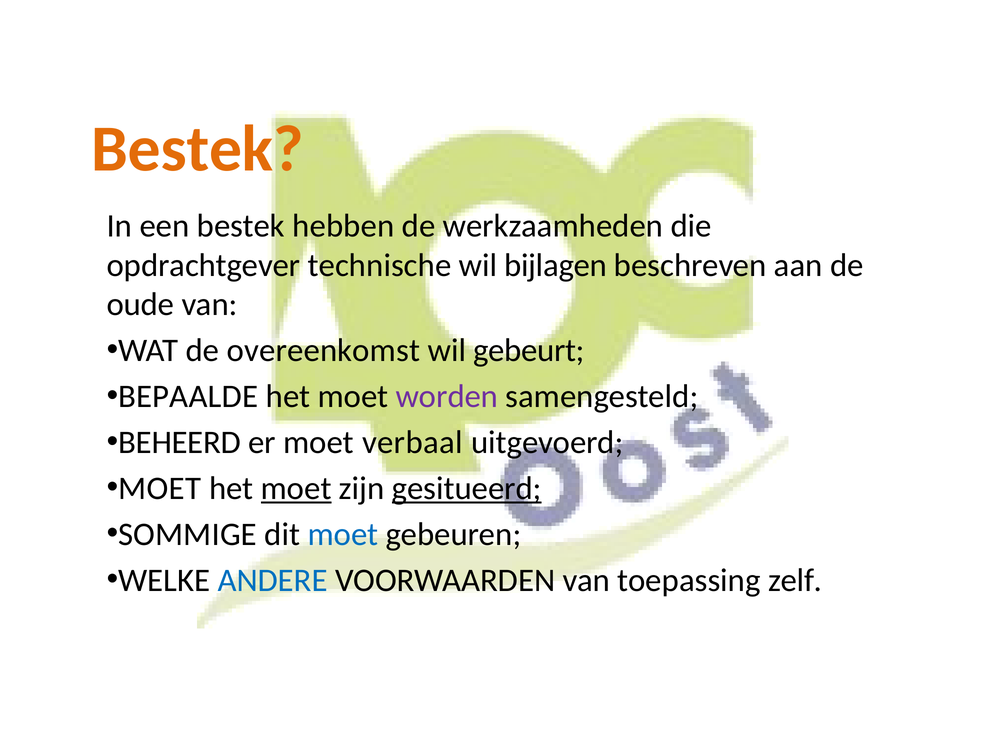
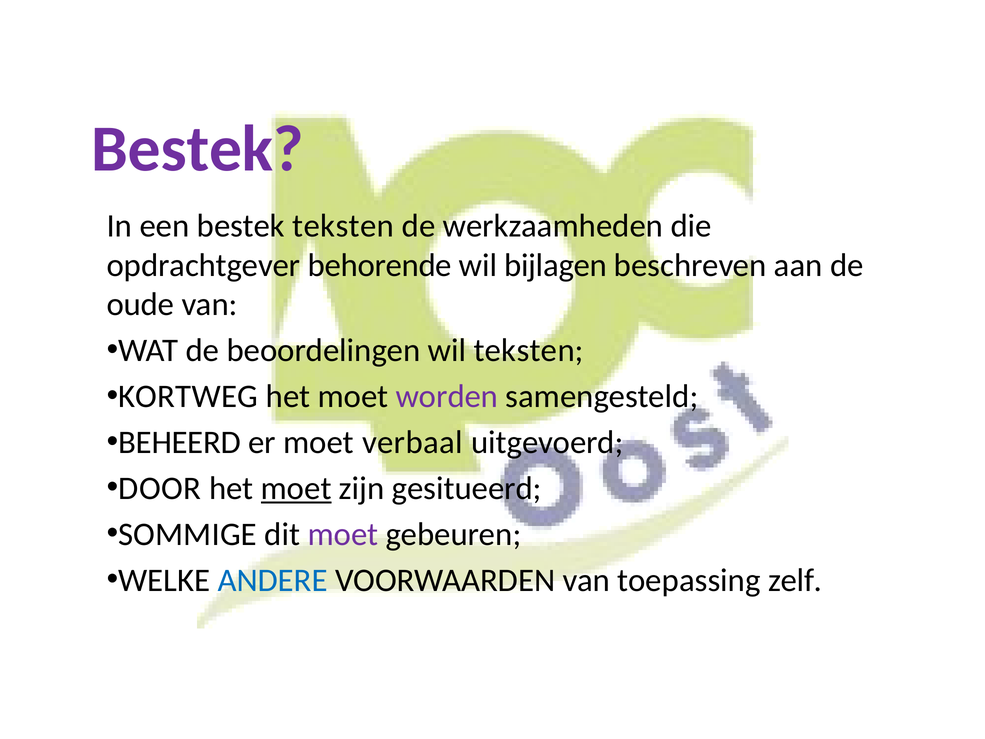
Bestek colour: orange -> purple (197, 149)
bestek hebben: hebben -> teksten (343, 226)
technische: technische -> behorende (380, 265)
overeenkomst: overeenkomst -> beoordelingen (324, 350)
wil gebeurt: gebeurt -> teksten (529, 350)
BEPAALDE: BEPAALDE -> KORTWEG (188, 396)
MOET: MOET -> DOOR (160, 488)
gesitueerd underline: present -> none (467, 488)
moet colour: blue -> purple (343, 534)
